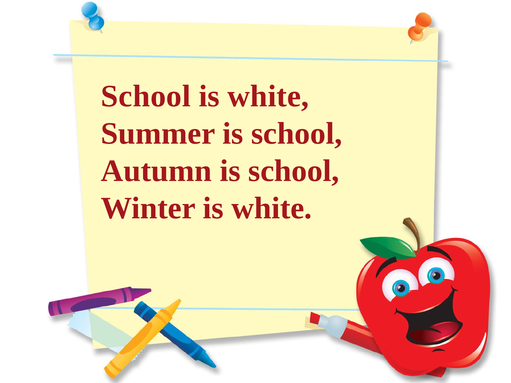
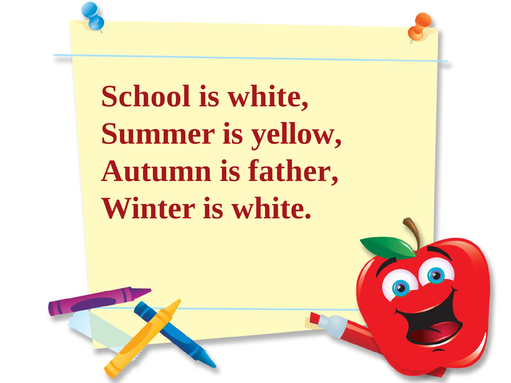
Summer is school: school -> yellow (297, 134)
Autumn is school: school -> father (294, 171)
